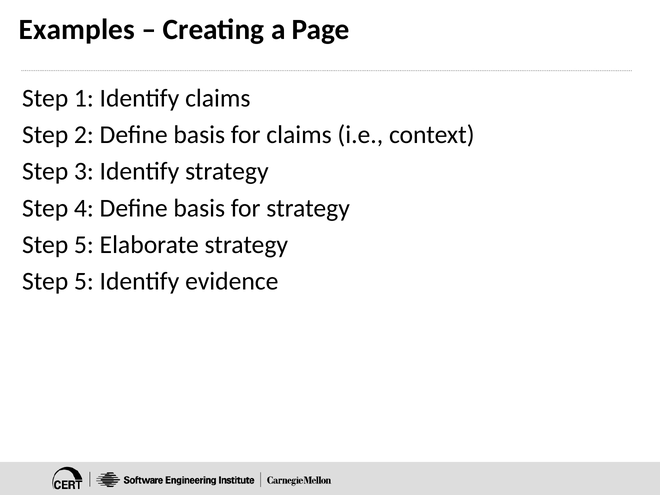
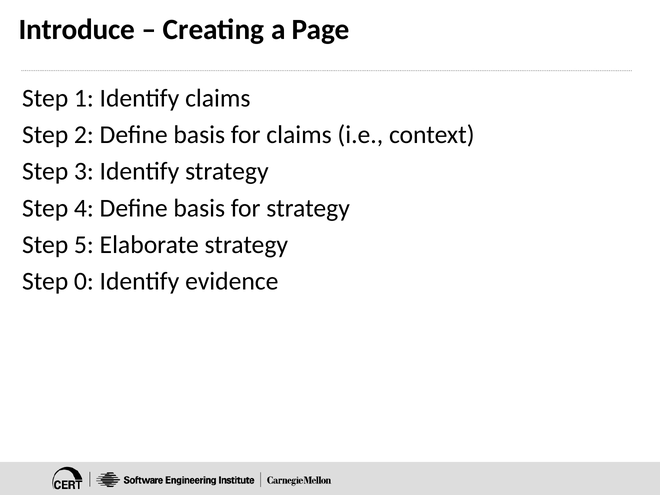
Examples: Examples -> Introduce (77, 29)
5: 5 -> 0 (84, 281)
